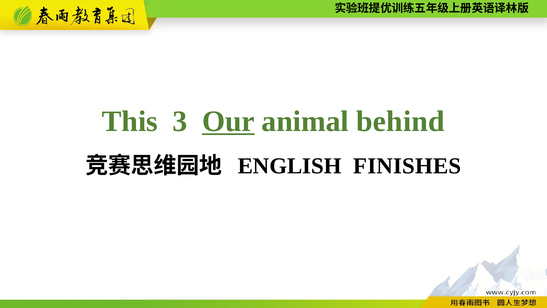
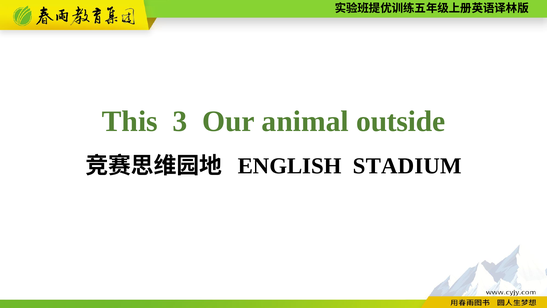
Our underline: present -> none (228, 121)
behind: behind -> outside (401, 121)
FINISHES: FINISHES -> STADIUM (407, 166)
